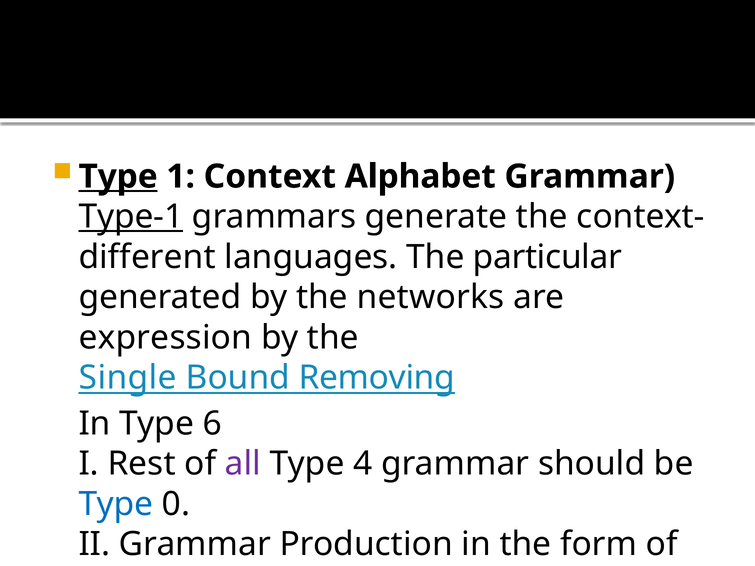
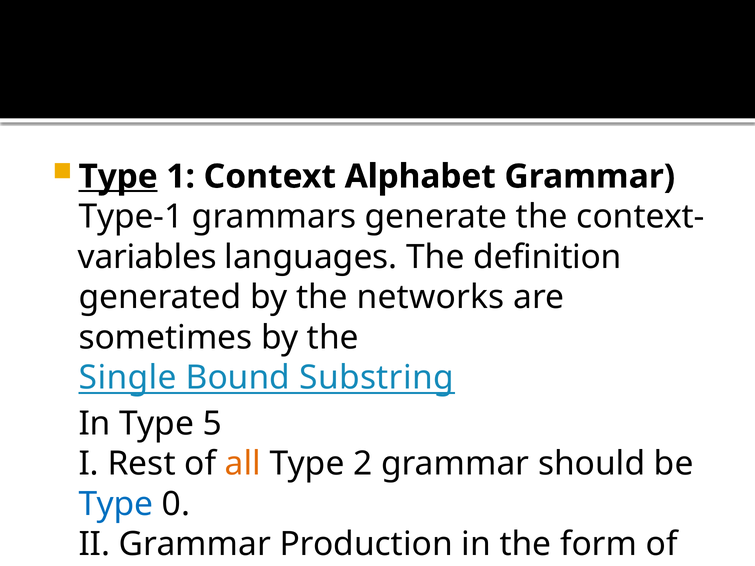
Type-1 underline: present -> none (131, 217)
different: different -> variables (147, 257)
particular: particular -> definition (547, 257)
expression: expression -> sometimes (165, 338)
Removing: Removing -> Substring (377, 378)
6: 6 -> 5 (212, 424)
all colour: purple -> orange (243, 464)
4: 4 -> 2 (363, 464)
